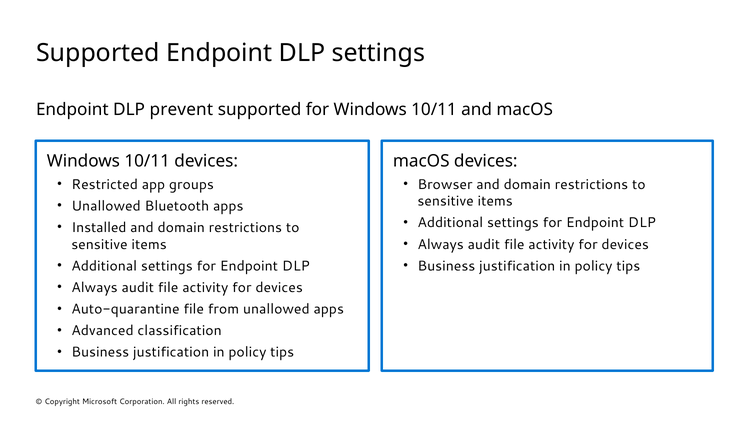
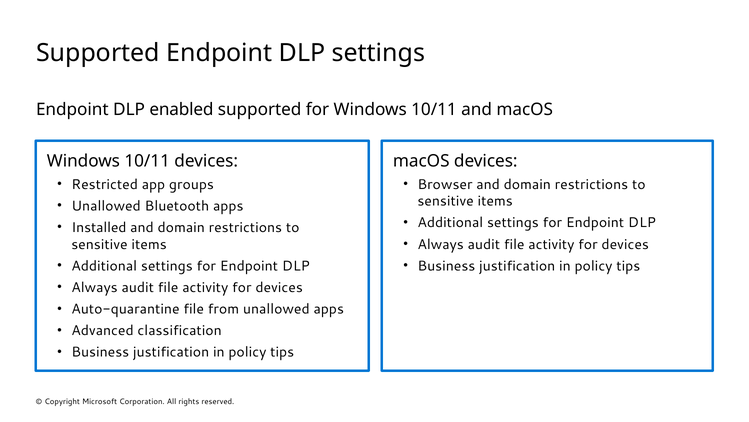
prevent: prevent -> enabled (181, 109)
